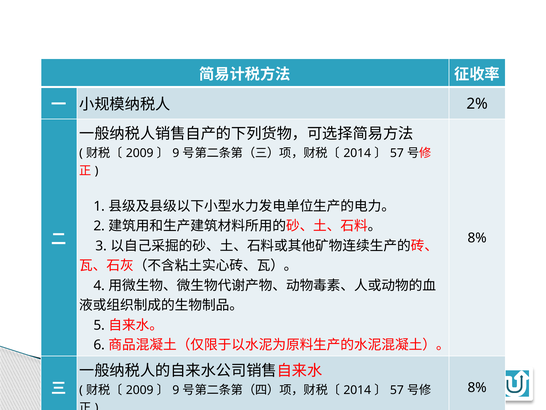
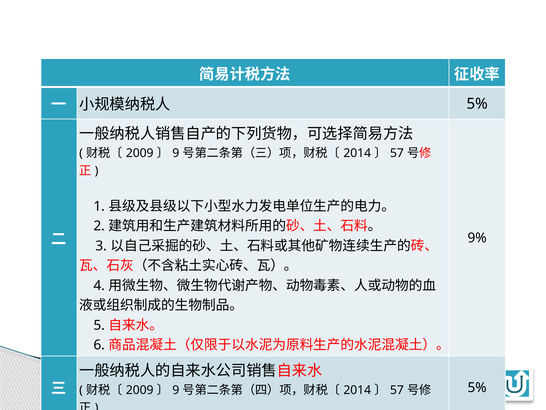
2%: 2% -> 5% (477, 104)
8%: 8% -> 9% (477, 238)
8%: 8% -> 5% (477, 387)
